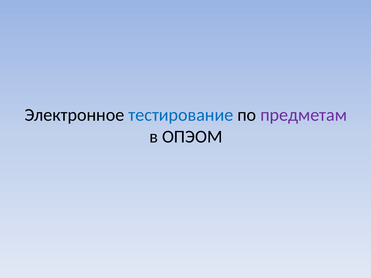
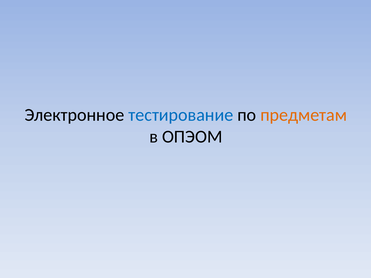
предметам colour: purple -> orange (304, 115)
